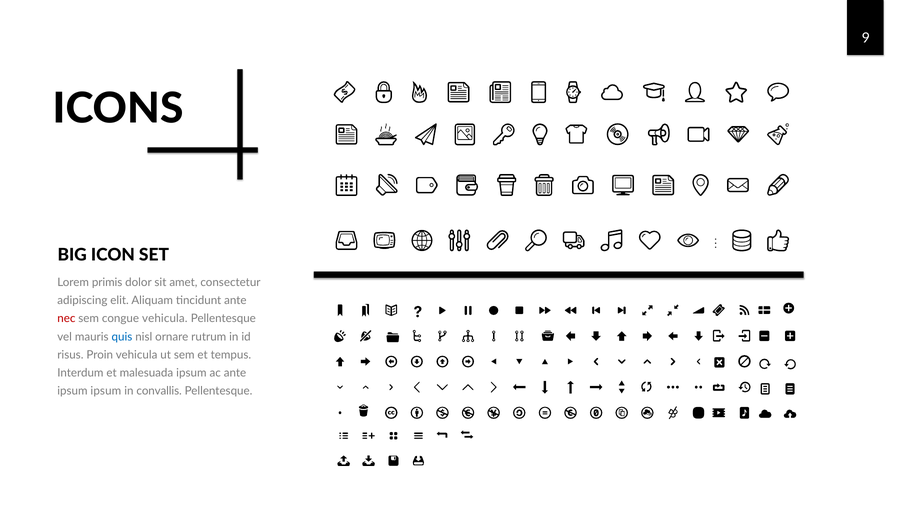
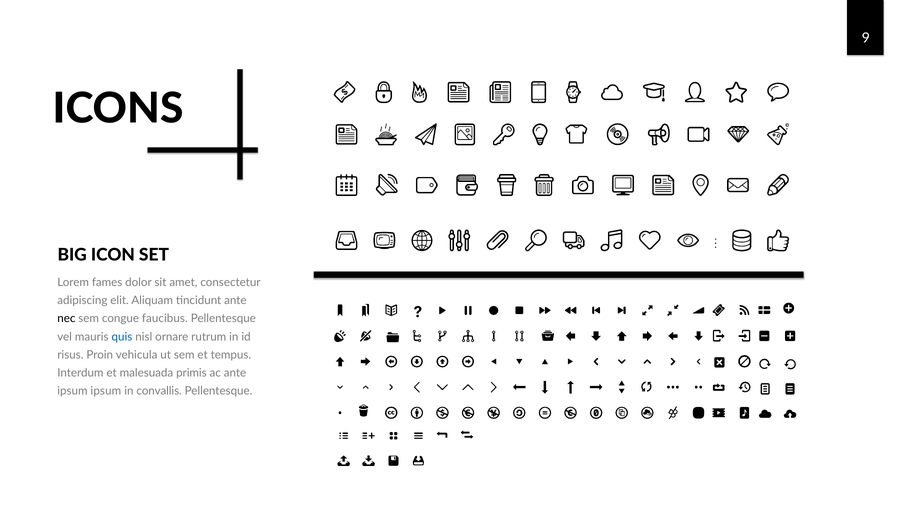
primis: primis -> fames (107, 283)
nec colour: red -> black (66, 319)
congue vehicula: vehicula -> faucibus (165, 319)
malesuada ipsum: ipsum -> primis (191, 373)
